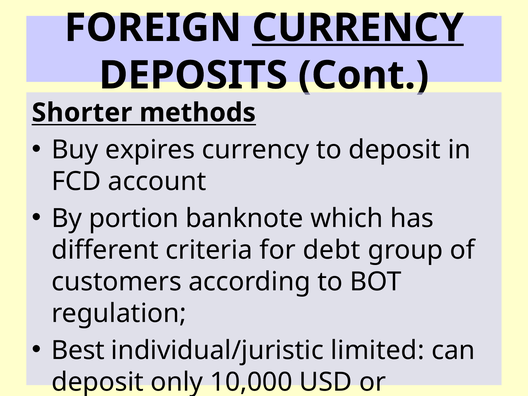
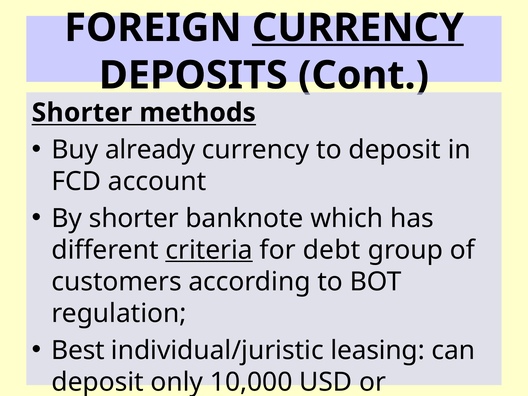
expires: expires -> already (150, 150)
By portion: portion -> shorter (134, 218)
criteria underline: none -> present (209, 250)
limited: limited -> leasing (378, 350)
